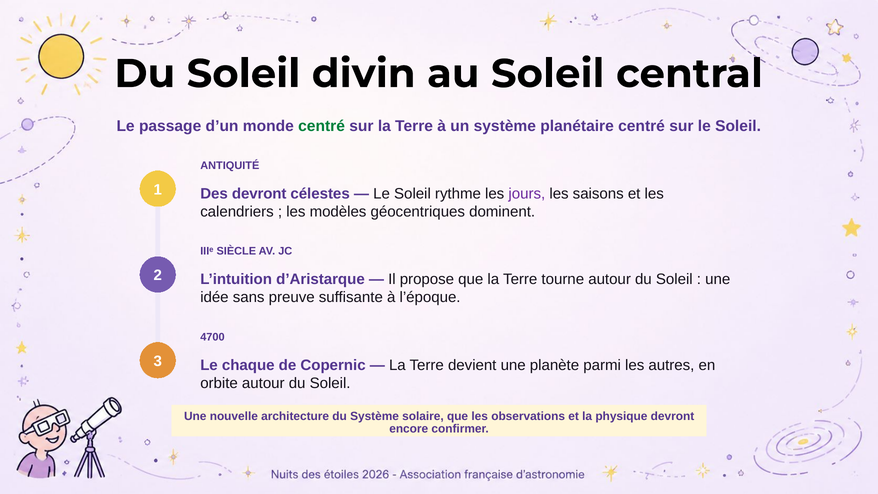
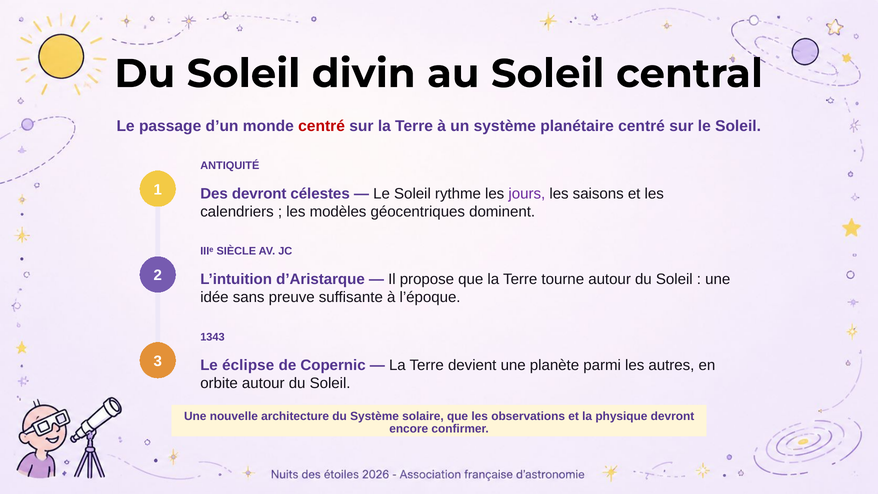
centré colour: green -> red (322, 126)
4700: 4700 -> 1343 (212, 337)
chaque: chaque -> éclipse (248, 365)
